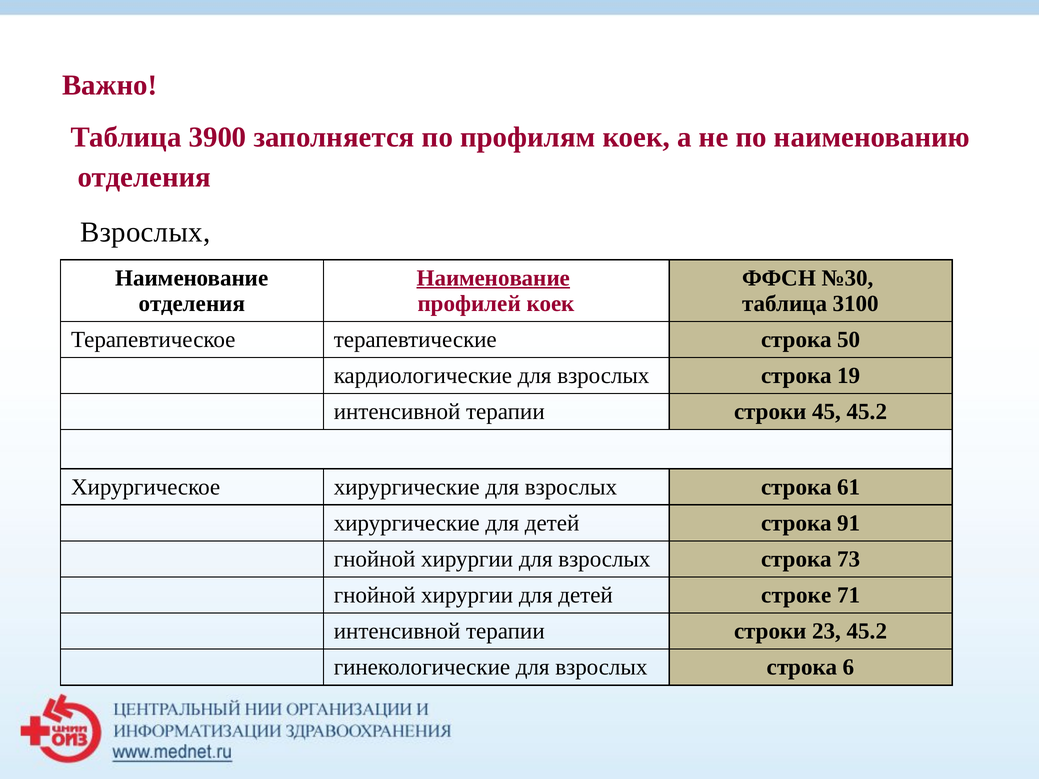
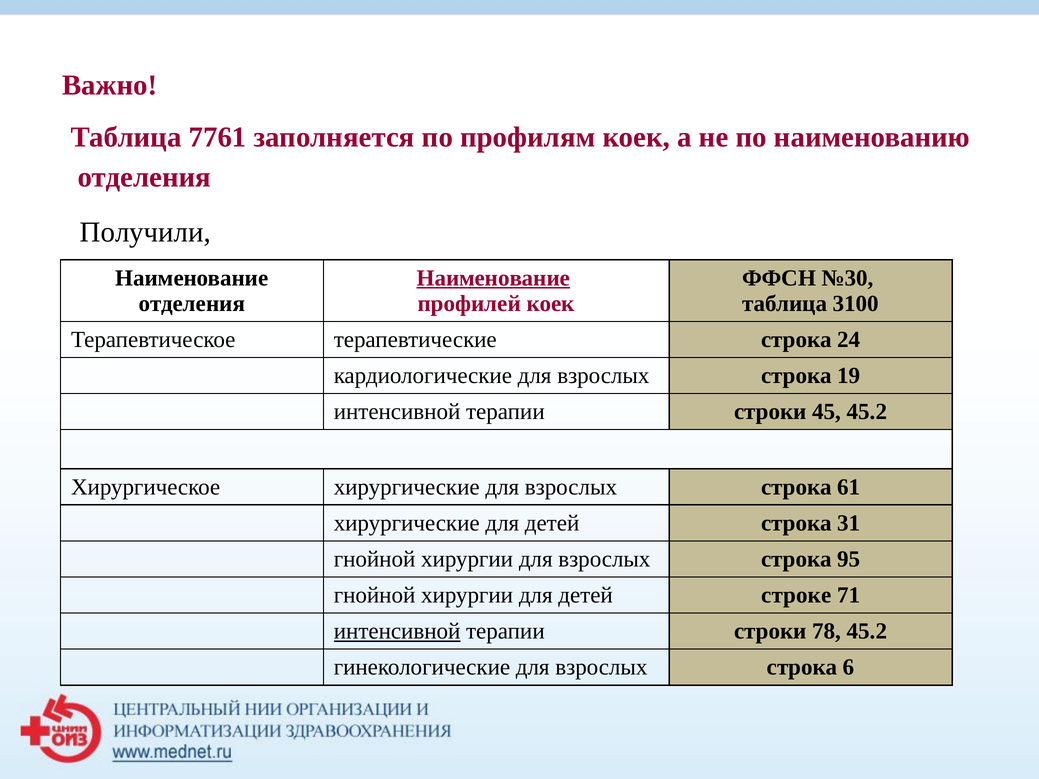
3900: 3900 -> 7761 (218, 137)
Взрослых: Взрослых -> Получили (145, 232)
50: 50 -> 24 (849, 340)
91: 91 -> 31 (849, 523)
73: 73 -> 95 (849, 559)
интенсивной underline: none -> present (397, 631)
23: 23 -> 78 (827, 631)
